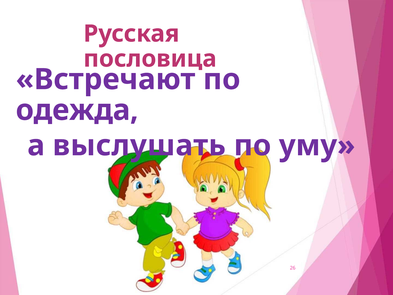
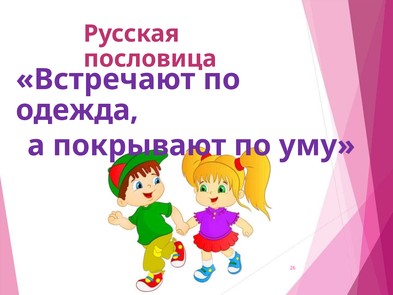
выслушать: выслушать -> покрывают (139, 145)
